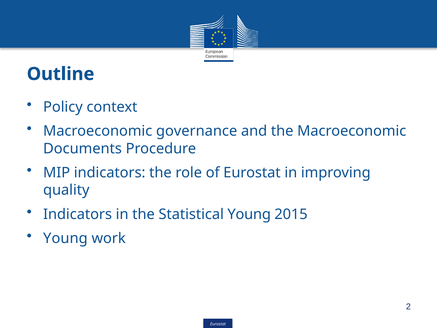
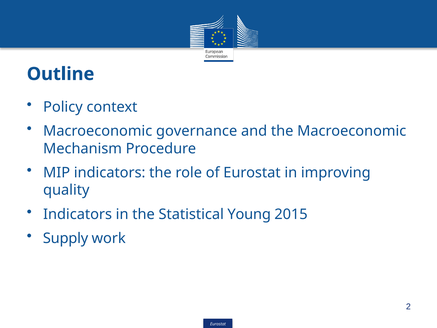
Documents: Documents -> Mechanism (83, 149)
Young: Young -> Supply (66, 238)
